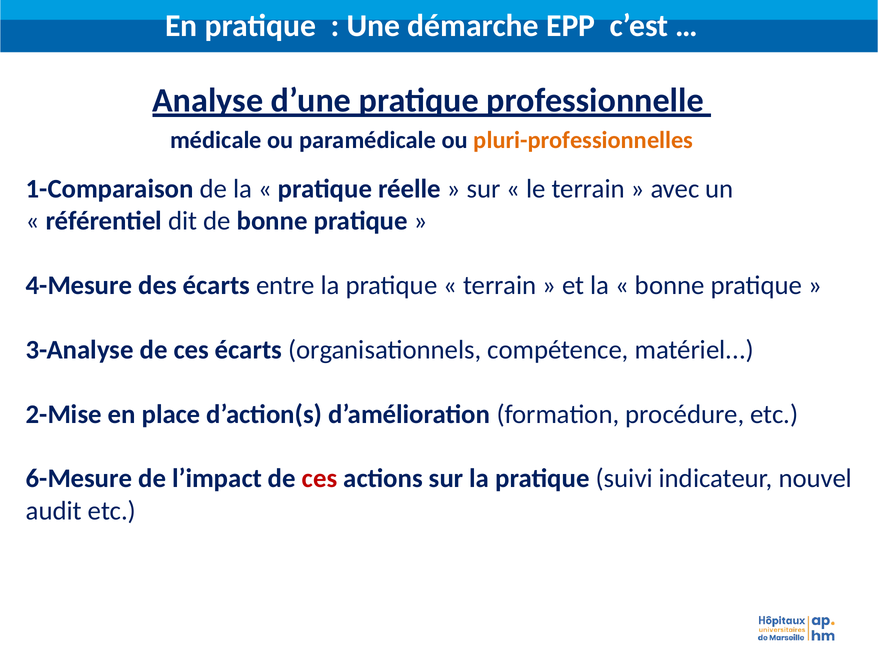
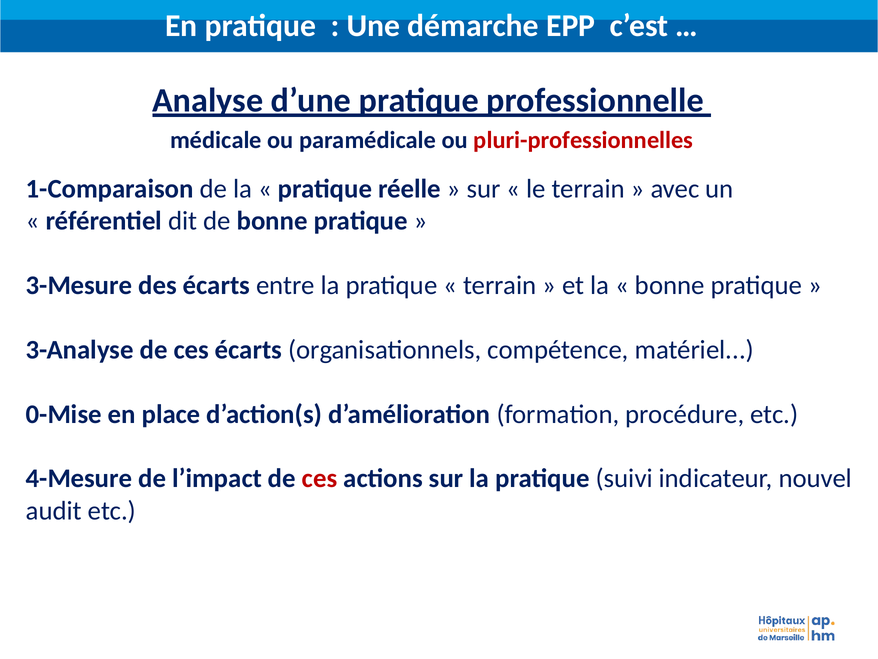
pluri-professionnelles colour: orange -> red (583, 140)
4-Mesure: 4-Mesure -> 3-Mesure (79, 285)
2-Mise: 2-Mise -> 0-Mise (64, 414)
6-Mesure: 6-Mesure -> 4-Mesure (79, 478)
